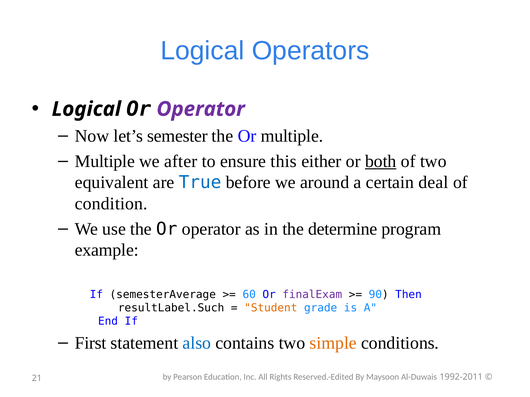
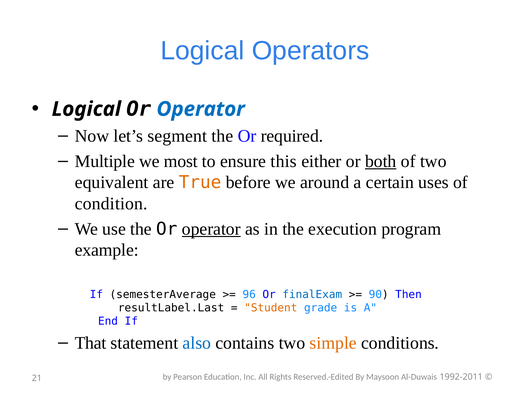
Operator colour: purple -> blue (201, 109)
semester: semester -> segment (177, 136)
Or multiple: multiple -> required (292, 136)
after: after -> most (181, 161)
True colour: blue -> orange (200, 183)
deal: deal -> uses (434, 183)
operator underline: none -> present (211, 229)
determine: determine -> execution (343, 229)
60: 60 -> 96 (249, 295)
finalExam colour: purple -> blue (312, 295)
resultLabel.Such: resultLabel.Such -> resultLabel.Last (171, 308)
First: First -> That (91, 343)
